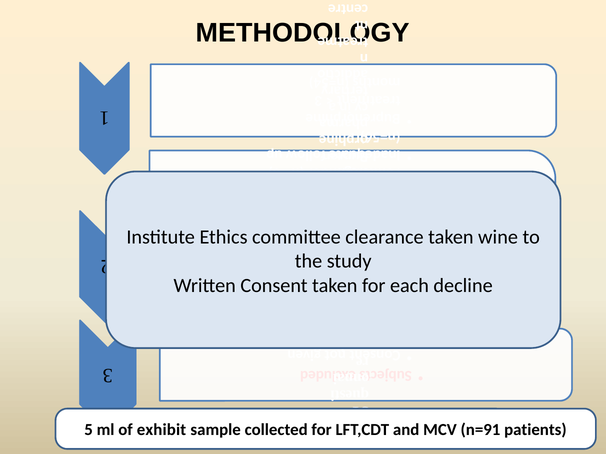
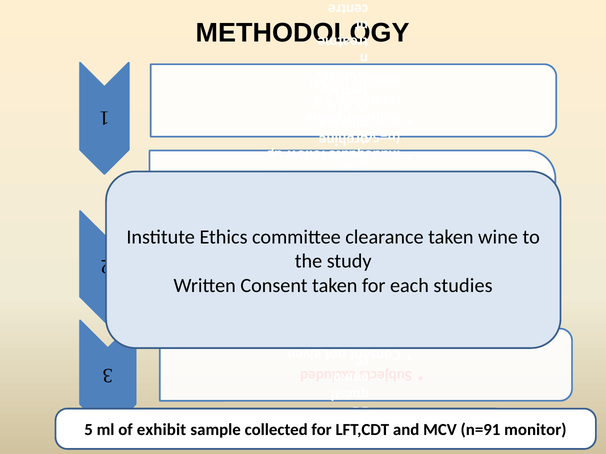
decline: decline -> studies (463, 286)
patients: patients -> monitor (535, 430)
